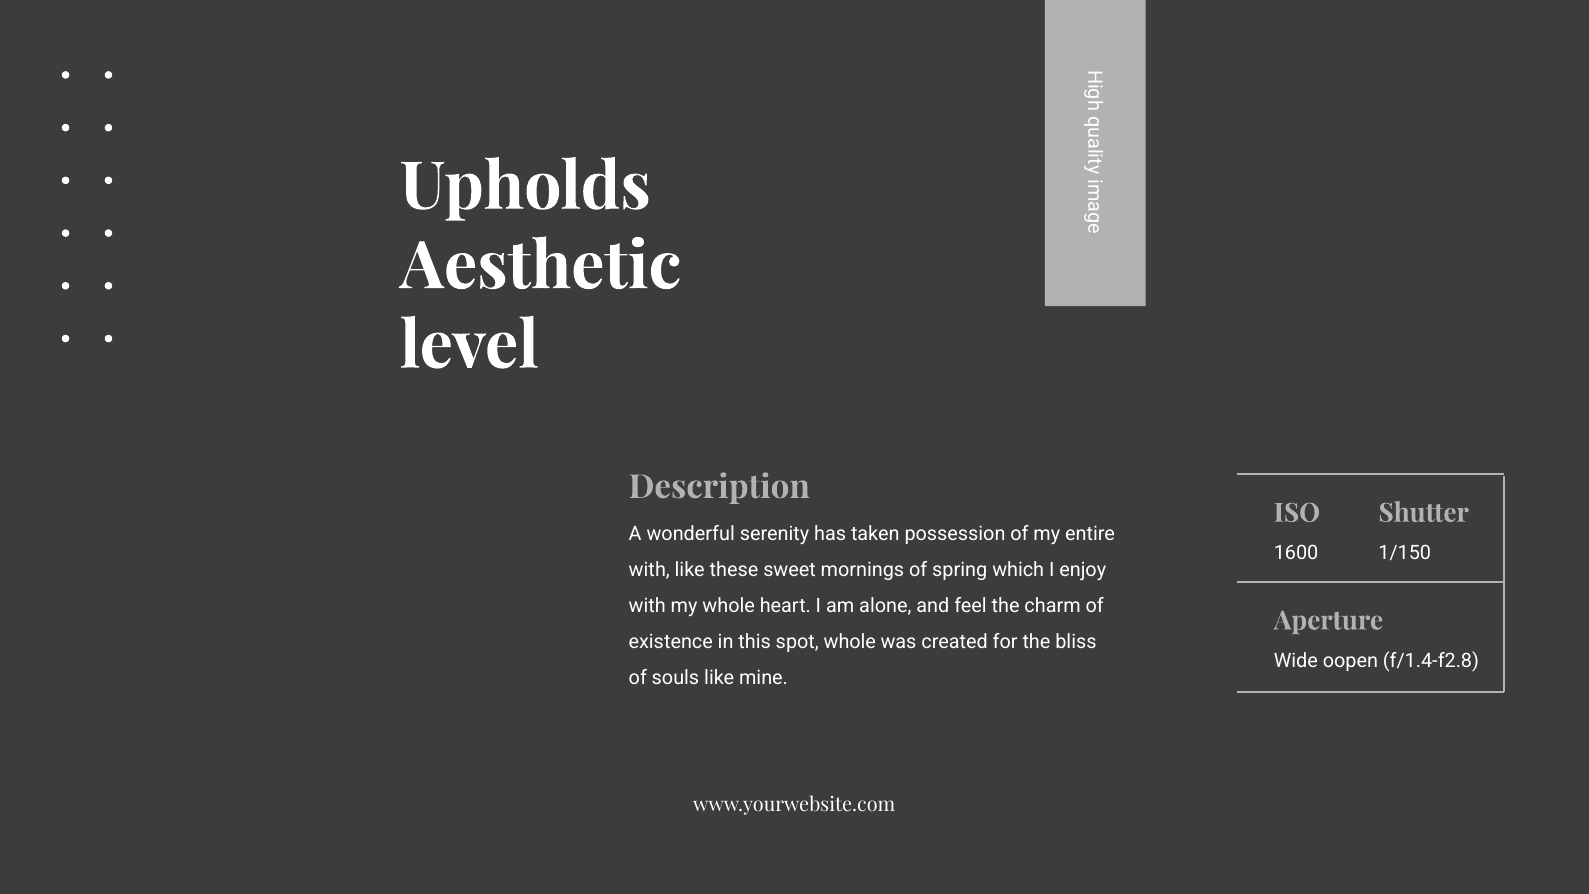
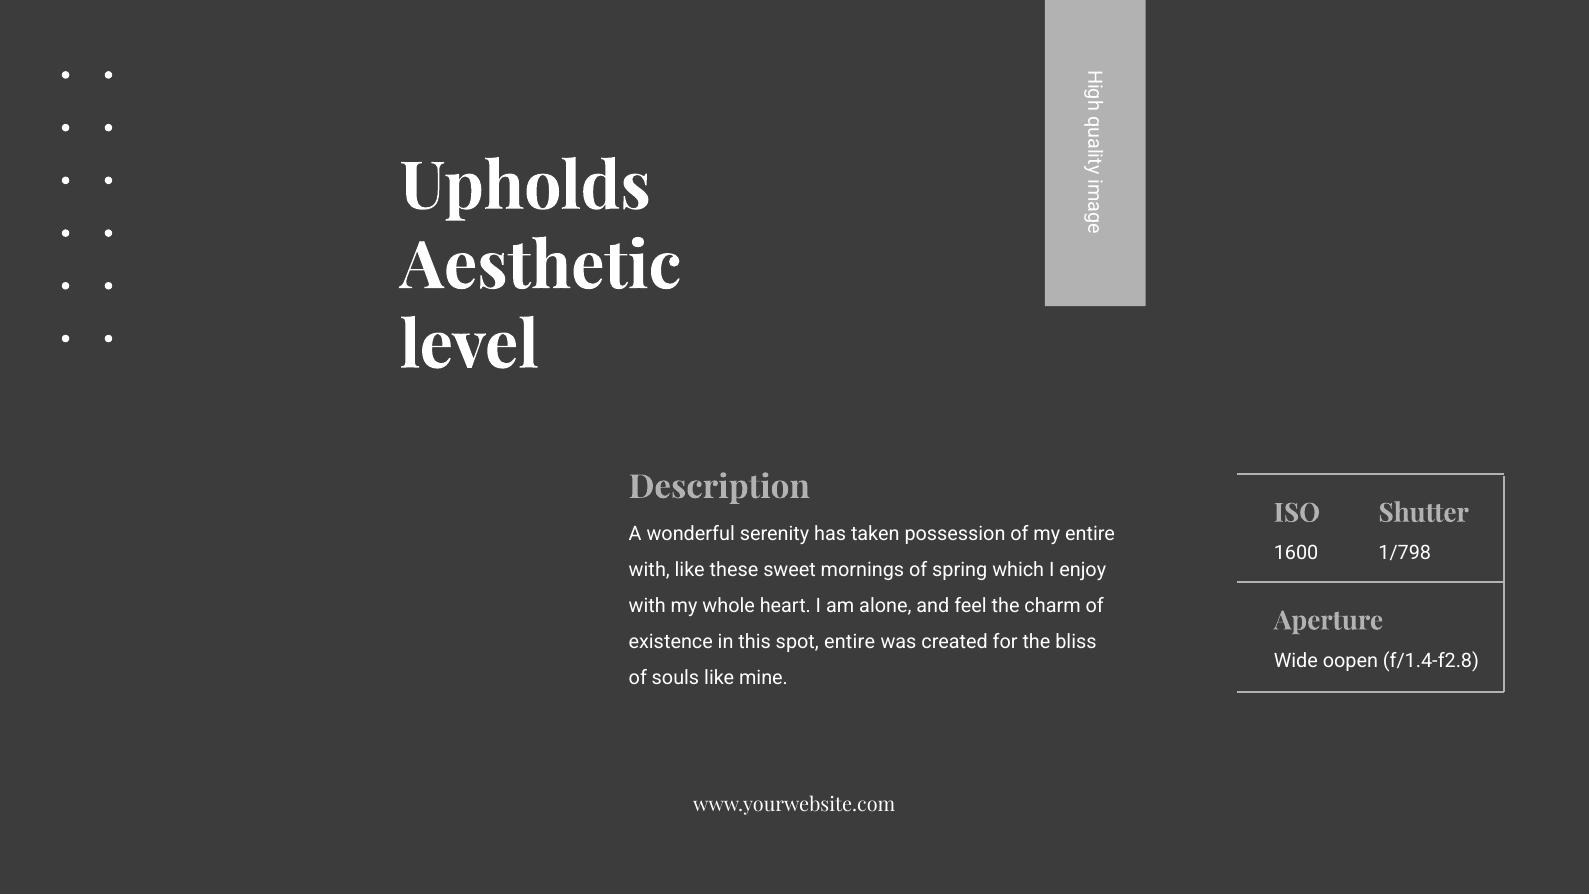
1/150: 1/150 -> 1/798 (1405, 553)
spot whole: whole -> entire (850, 642)
